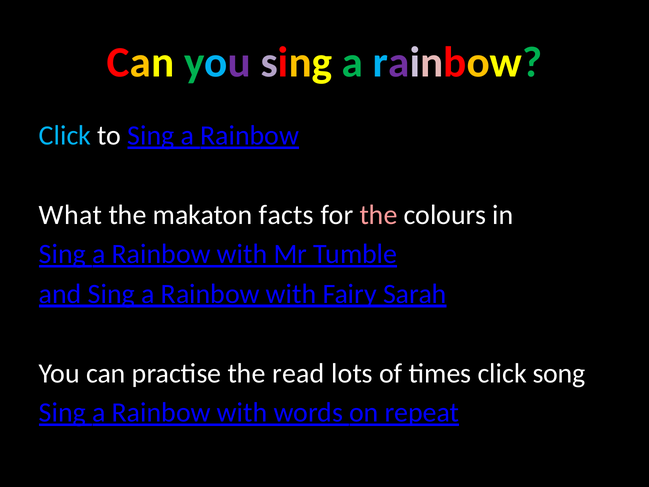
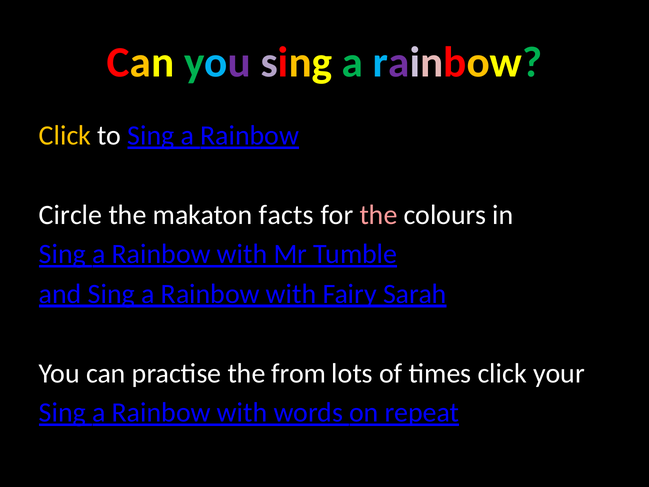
Click colour: light blue -> yellow (65, 136)
What: What -> Circle (71, 215)
read: read -> from (299, 373)
song: song -> your (559, 373)
